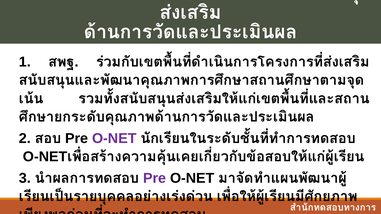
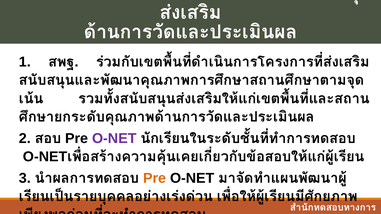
Pre colour: purple -> orange (155, 178)
